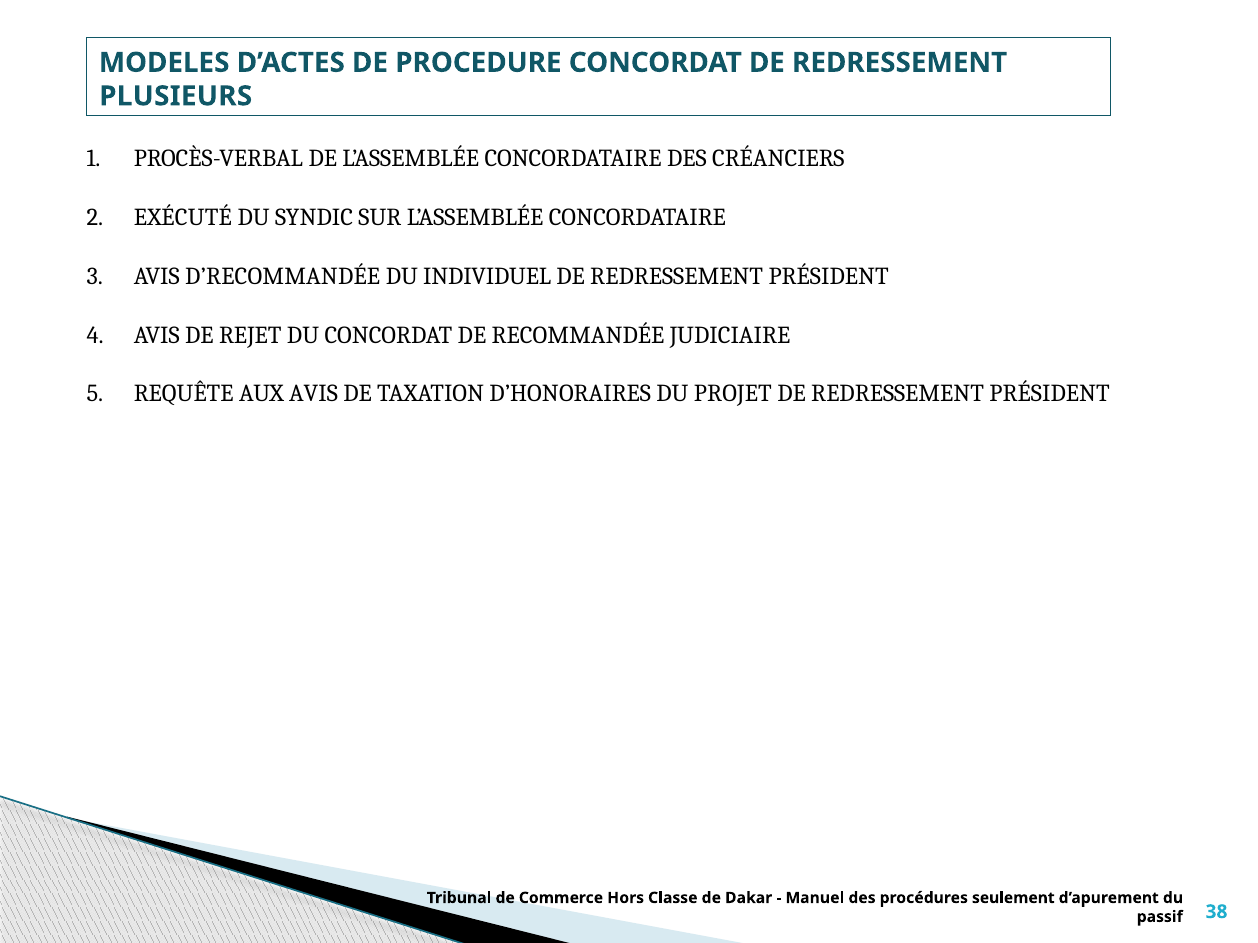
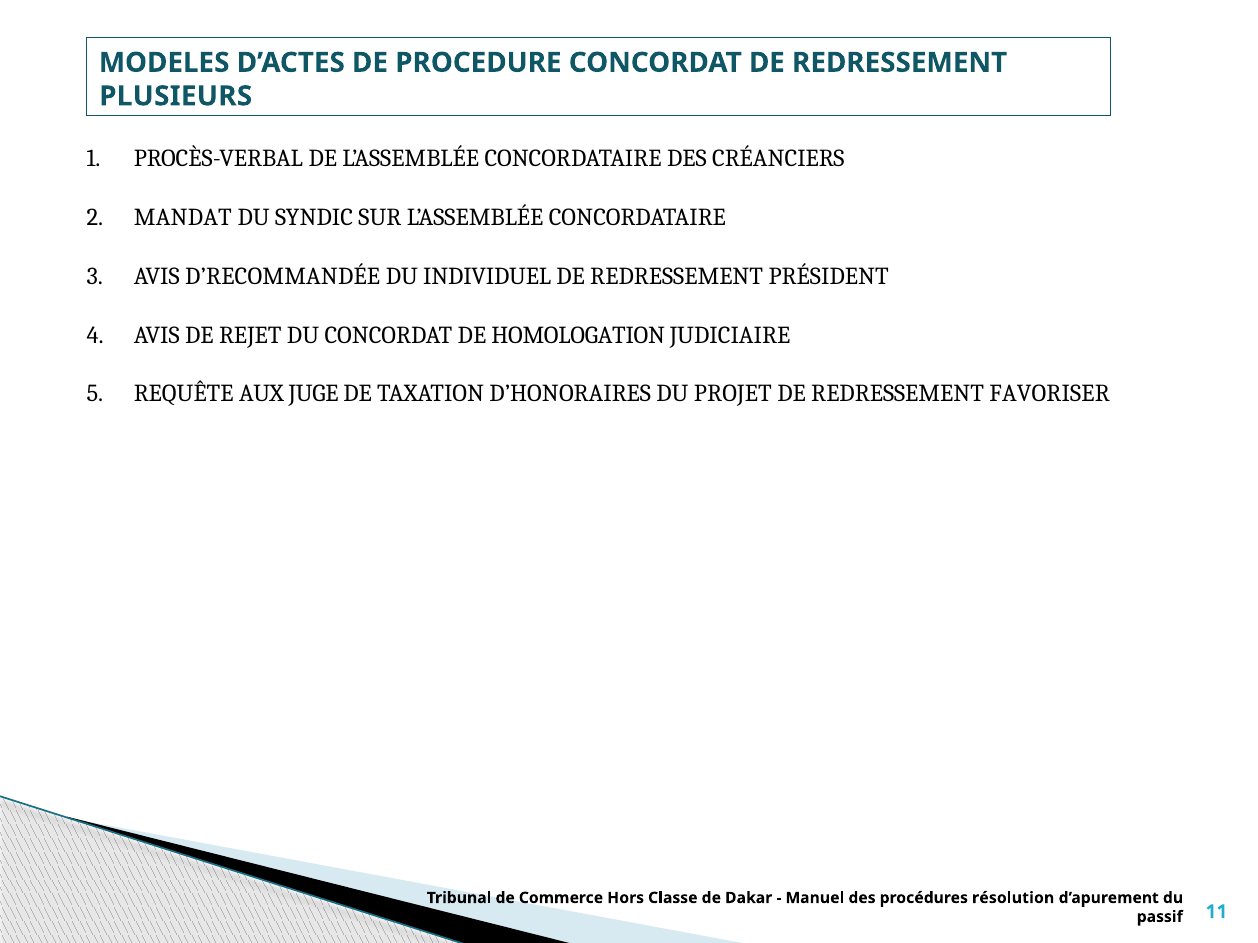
EXÉCUTÉ: EXÉCUTÉ -> MANDAT (183, 218)
RECOMMANDÉE: RECOMMANDÉE -> HOMOLOGATION (578, 335)
AUX AVIS: AVIS -> JUGE (314, 394)
PRÉSIDENT: PRÉSIDENT -> FAVORISER (1050, 394)
seulement: seulement -> résolution (1013, 898)
38: 38 -> 11 (1217, 912)
